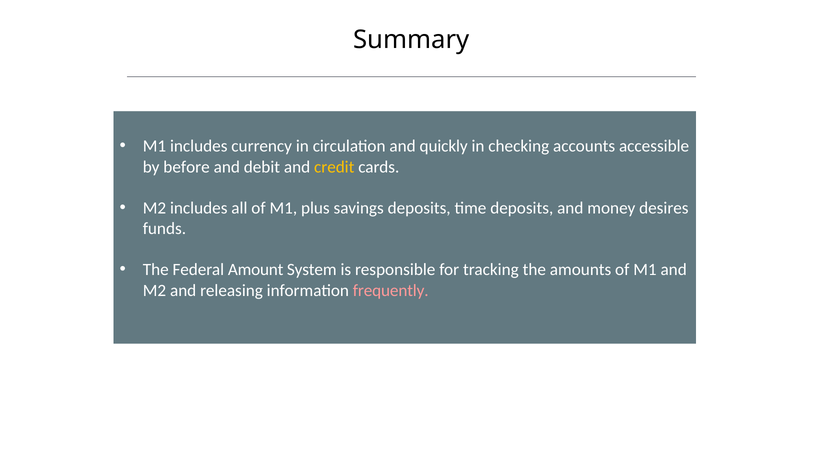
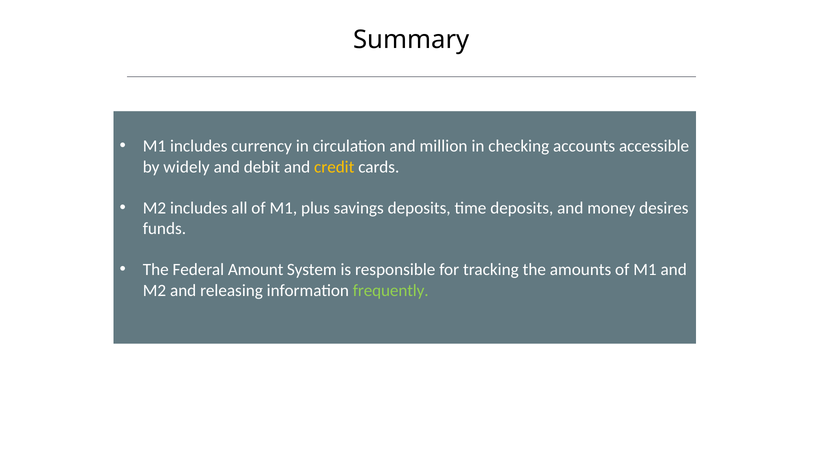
quickly: quickly -> million (444, 146)
before: before -> widely (186, 167)
frequently colour: pink -> light green (391, 290)
